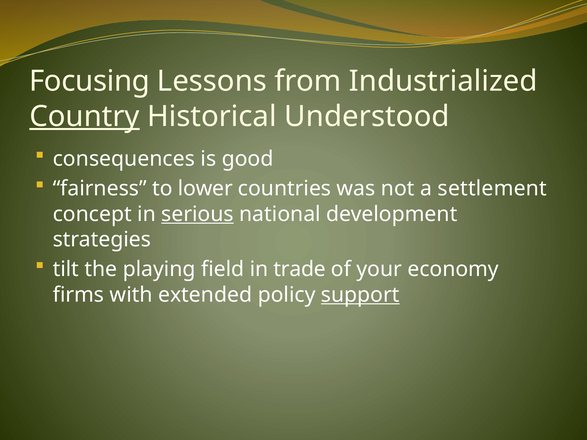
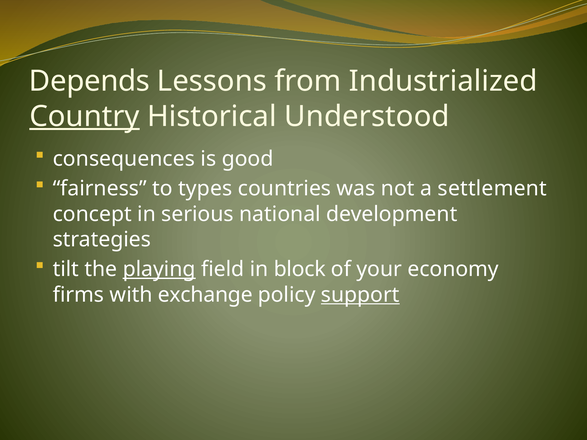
Focusing: Focusing -> Depends (90, 81)
lower: lower -> types (205, 189)
serious underline: present -> none (197, 214)
playing underline: none -> present (159, 269)
trade: trade -> block (300, 269)
extended: extended -> exchange (205, 295)
